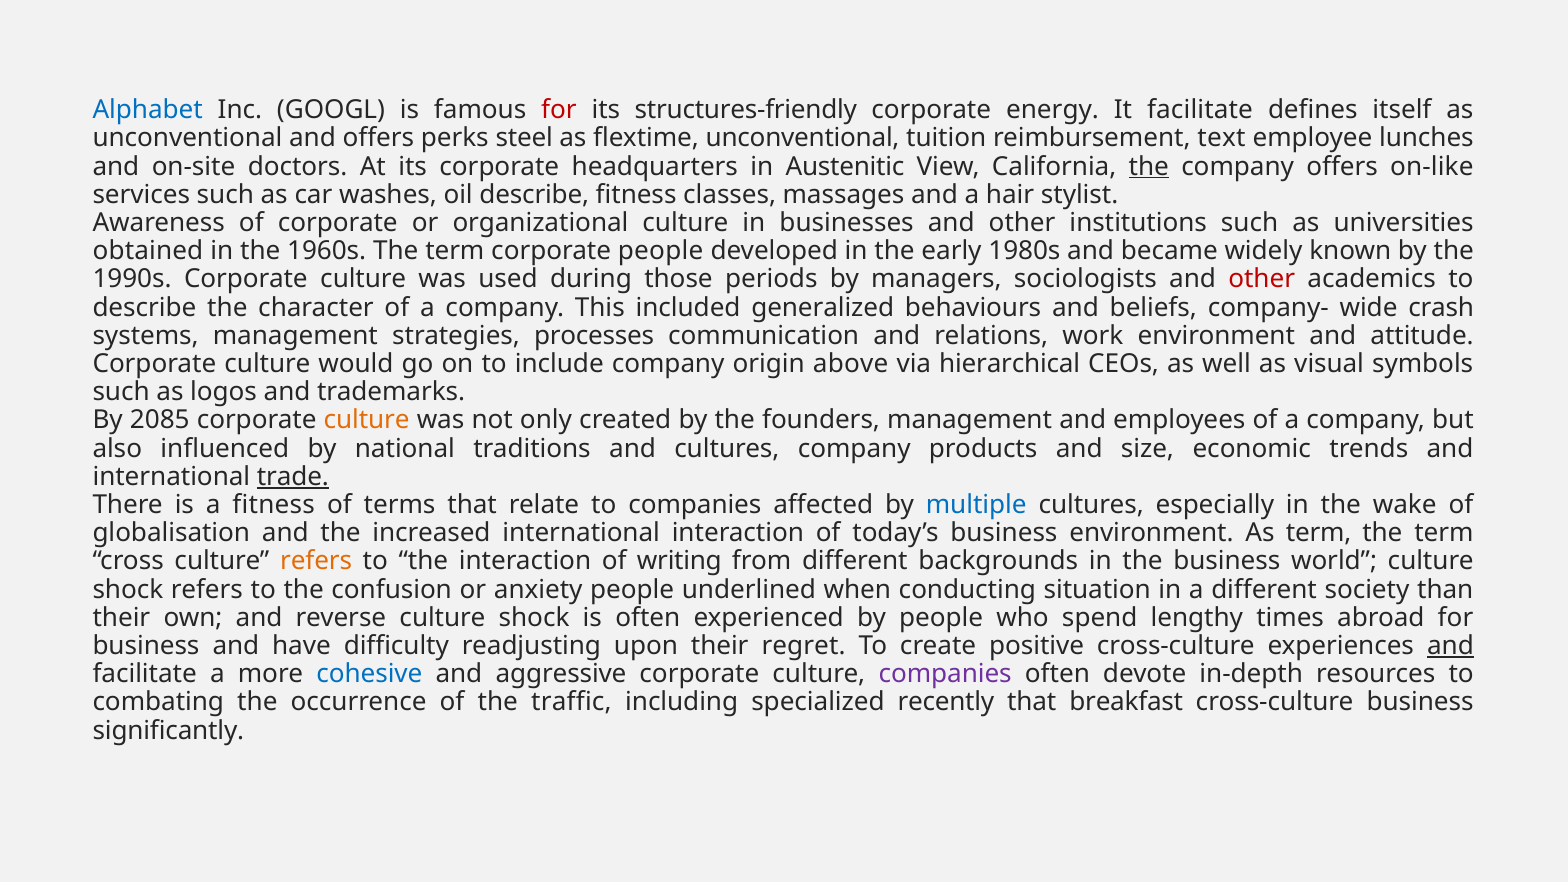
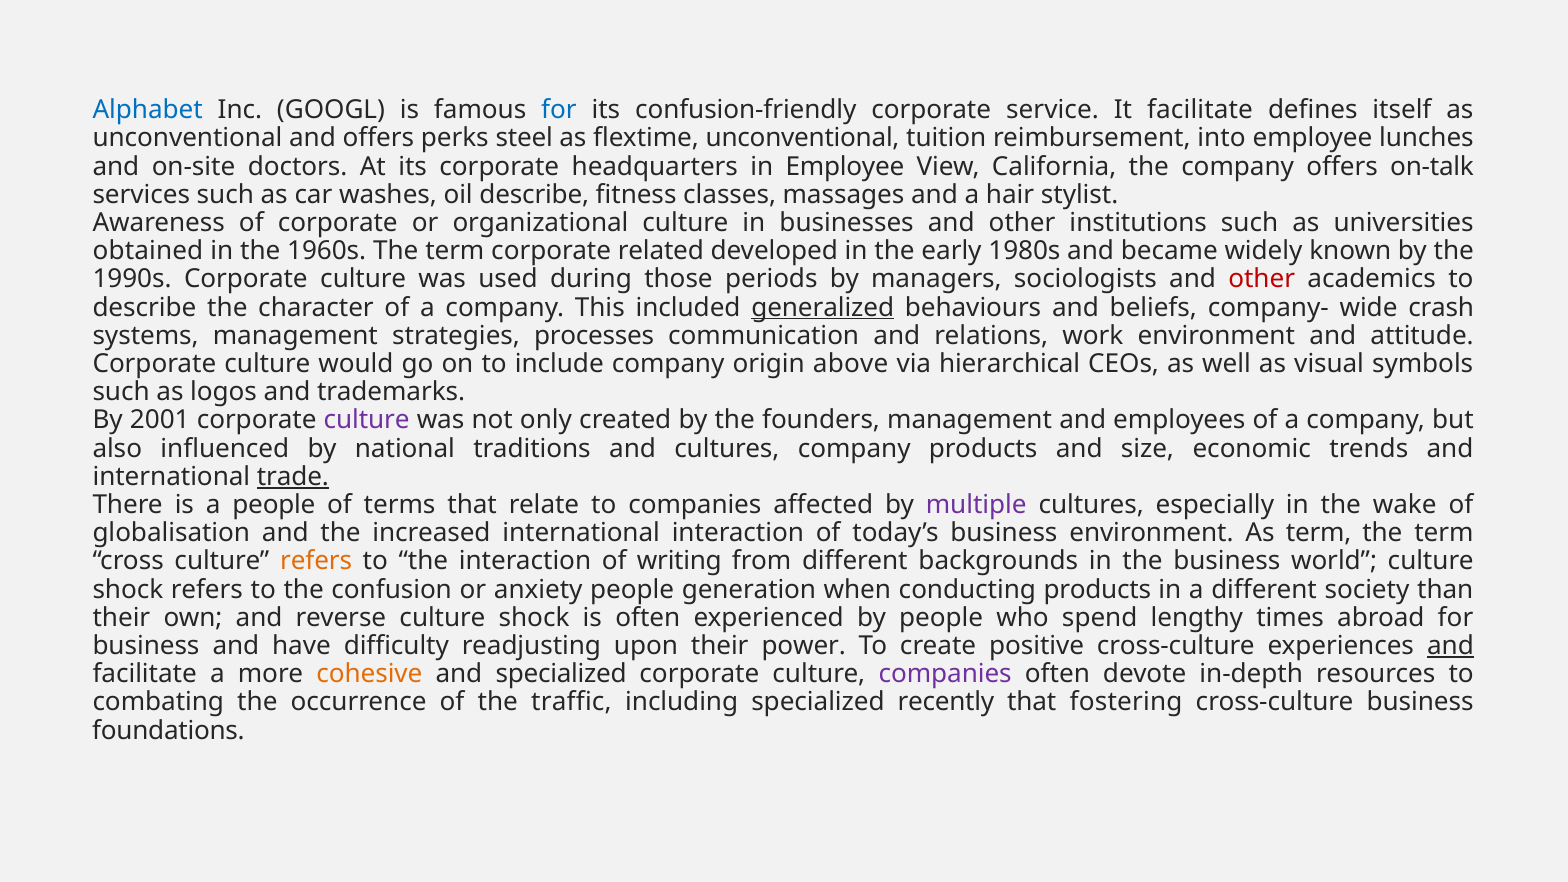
for colour: red -> blue (559, 110)
structures-friendly: structures-friendly -> confusion-friendly (746, 110)
energy: energy -> service (1052, 110)
text: text -> into (1222, 138)
in Austenitic: Austenitic -> Employee (845, 166)
the underline: present -> none (1149, 166)
on-like: on-like -> on-talk (1432, 166)
corporate people: people -> related (661, 251)
generalized underline: none -> present (823, 307)
2085: 2085 -> 2001 (160, 420)
culture colour: orange -> purple (367, 420)
a fitness: fitness -> people (274, 505)
multiple colour: blue -> purple (976, 505)
underlined: underlined -> generation (749, 589)
conducting situation: situation -> products (1097, 589)
regret: regret -> power (804, 646)
cohesive colour: blue -> orange (369, 674)
and aggressive: aggressive -> specialized (561, 674)
breakfast: breakfast -> fostering (1126, 702)
significantly: significantly -> foundations (168, 730)
